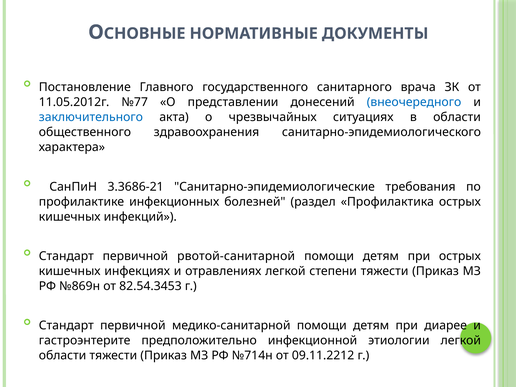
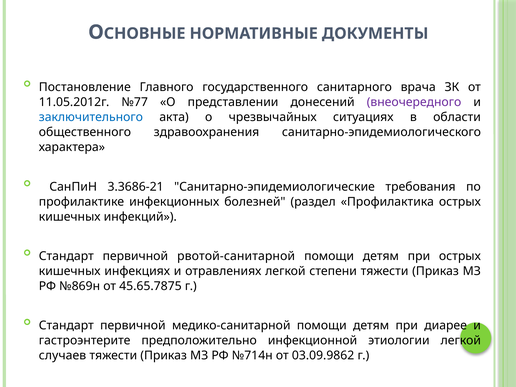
внеочередного colour: blue -> purple (414, 102)
82.54.3453: 82.54.3453 -> 45.65.7875 (150, 286)
области: области -> случаев (63, 356)
09.11.2212: 09.11.2212 -> 03.09.9862 (323, 356)
